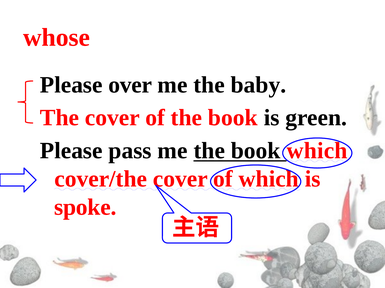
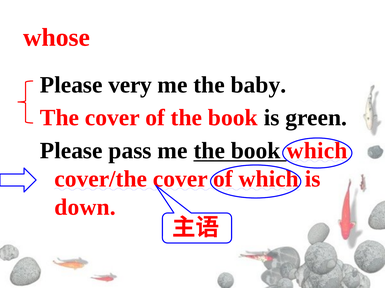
over: over -> very (130, 85)
spoke: spoke -> down (85, 208)
